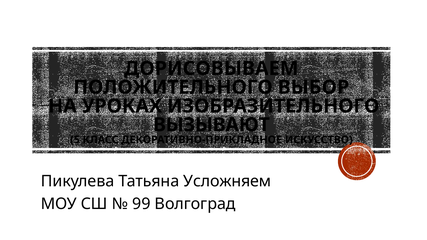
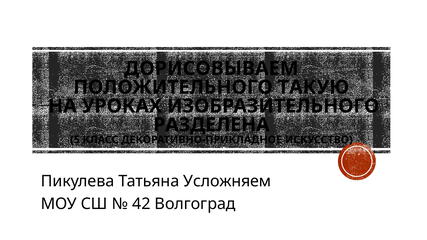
ВЫБОР: ВЫБОР -> ТАКУЮ (313, 87)
ВЫЗЫВАЮТ: ВЫЗЫВАЮТ -> РАЗДЕЛЕНА (211, 125)
99: 99 -> 42 (141, 204)
